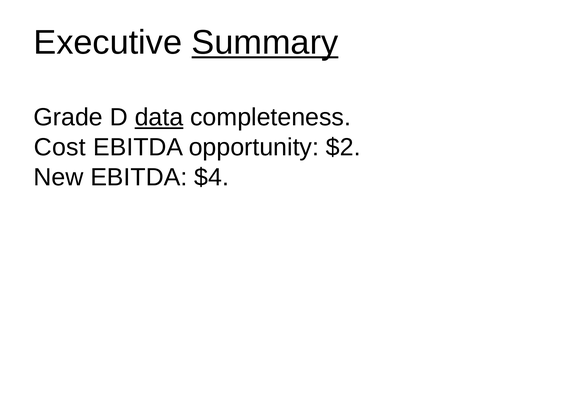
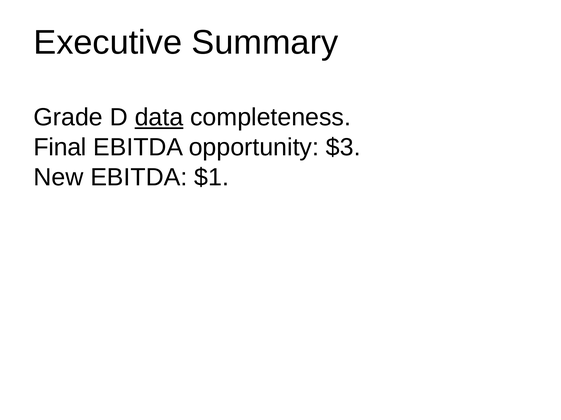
Summary underline: present -> none (265, 43)
Cost: Cost -> Final (60, 148)
$2: $2 -> $3 (343, 148)
$4: $4 -> $1 (212, 177)
